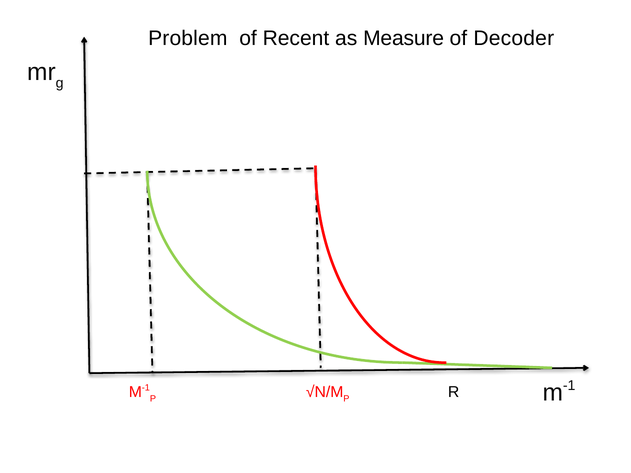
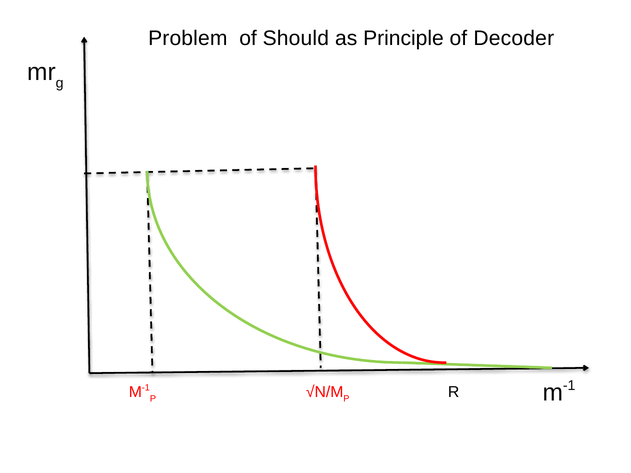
Recent: Recent -> Should (296, 38)
Measure: Measure -> Principle (403, 38)
